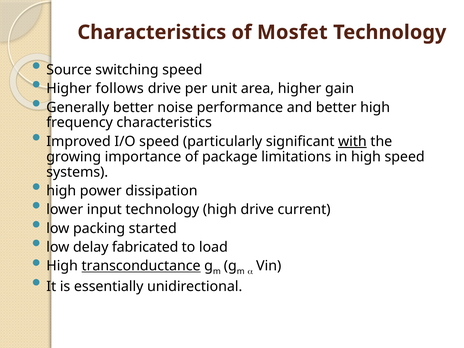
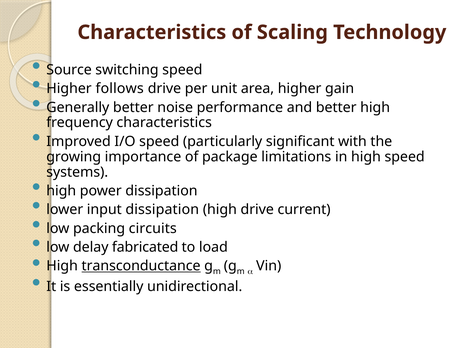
Mosfet: Mosfet -> Scaling (292, 32)
with underline: present -> none (352, 141)
input technology: technology -> dissipation (162, 210)
started: started -> circuits (153, 228)
